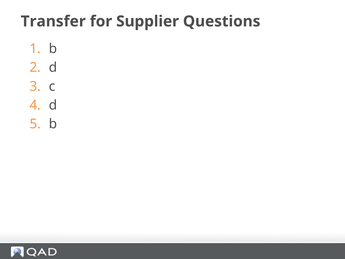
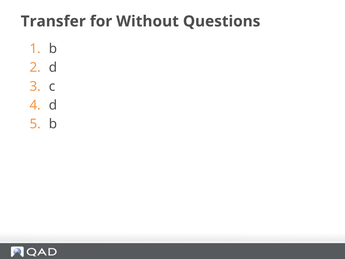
Supplier: Supplier -> Without (148, 21)
